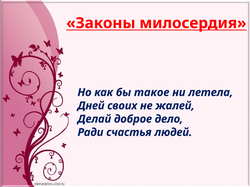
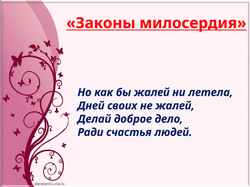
бы такое: такое -> жалей (152, 93)
